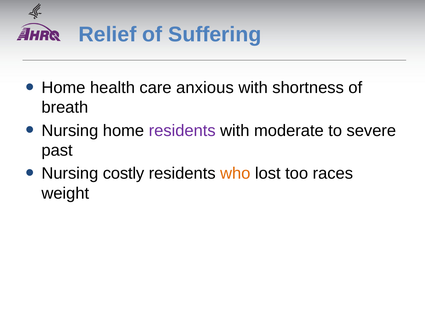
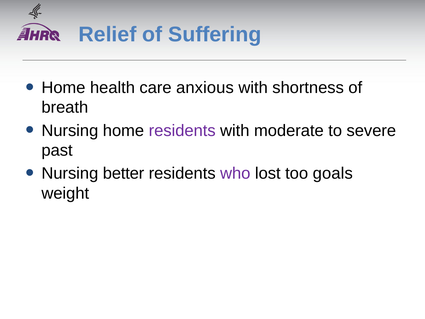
costly: costly -> better (124, 173)
who colour: orange -> purple (235, 173)
races: races -> goals (333, 173)
